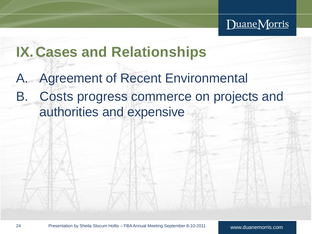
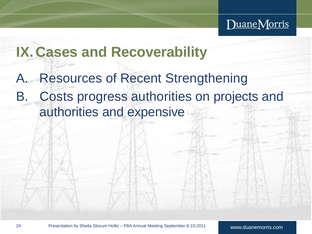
Relationships: Relationships -> Recoverability (159, 52)
Agreement: Agreement -> Resources (71, 78)
Environmental: Environmental -> Strengthening (207, 78)
progress commerce: commerce -> authorities (161, 97)
